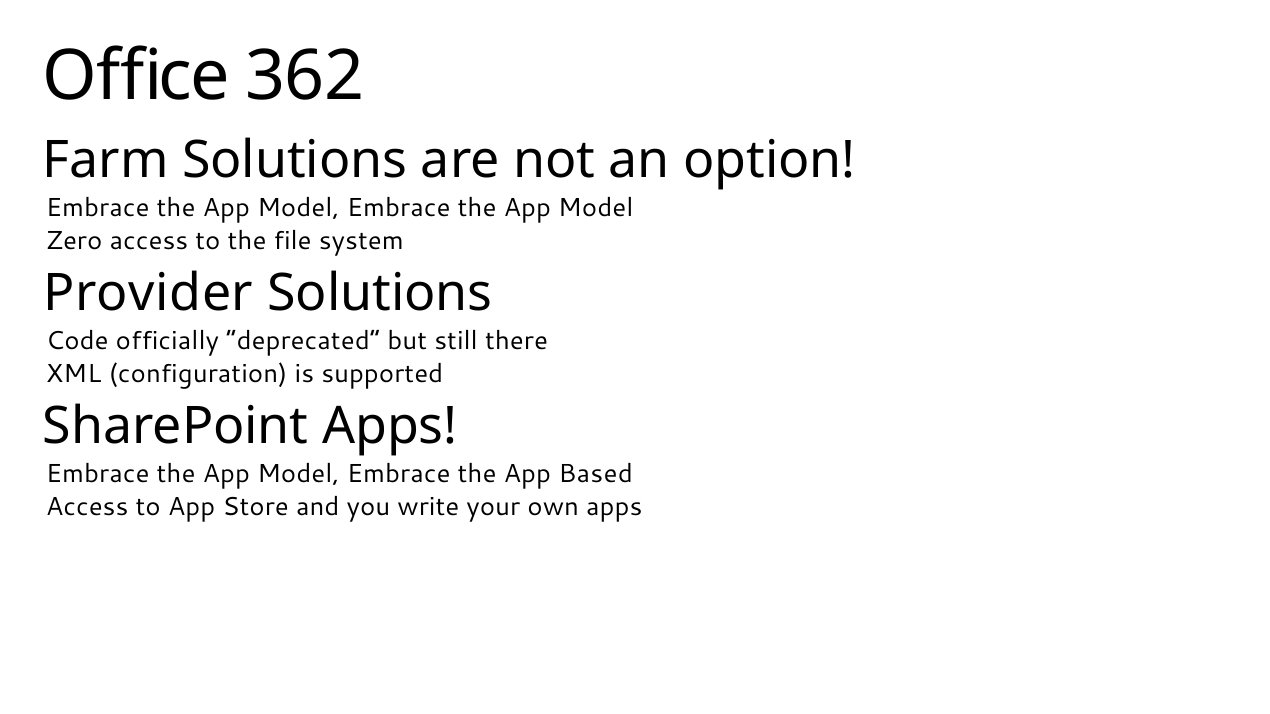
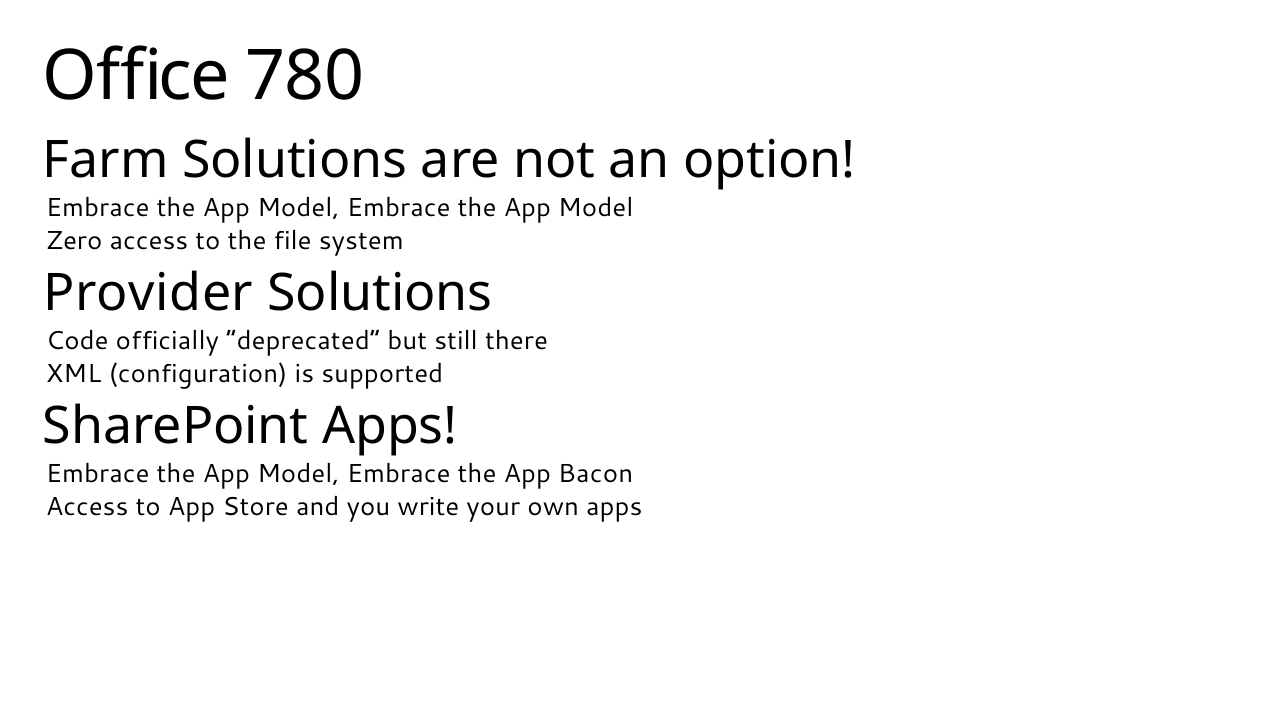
362: 362 -> 780 (305, 77)
Based: Based -> Bacon (596, 474)
